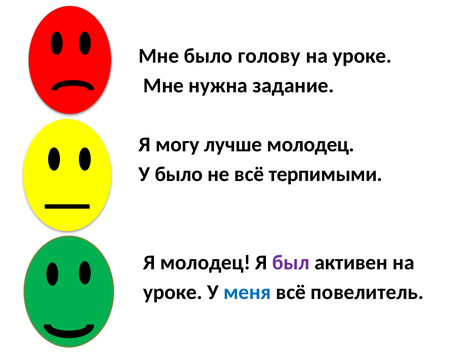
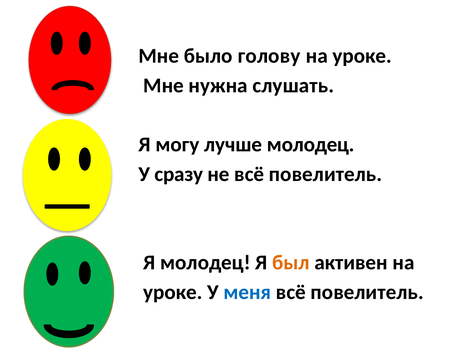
задание: задание -> слушать (293, 85)
У было: было -> сразу (179, 174)
не всё терпимыми: терпимыми -> повелитель (325, 174)
был colour: purple -> orange (291, 263)
